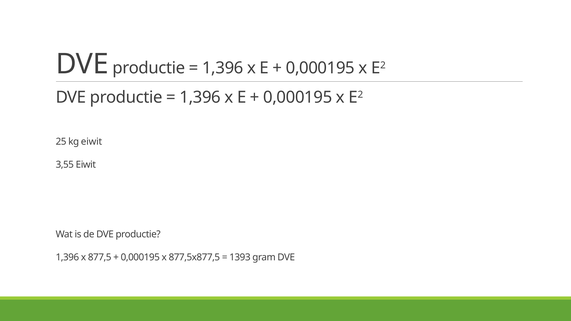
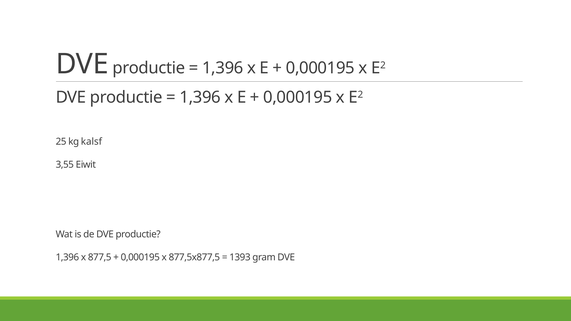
kg eiwit: eiwit -> kalsf (91, 142)
